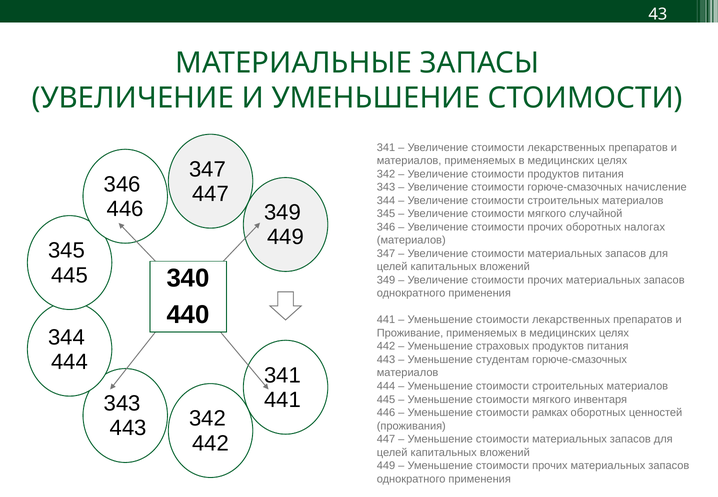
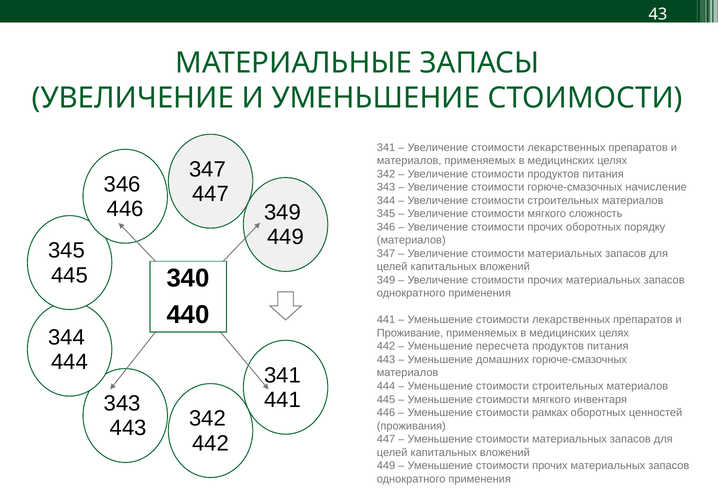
случайной: случайной -> сложность (596, 214)
налогах: налогах -> порядку (645, 227)
страховых: страховых -> пересчета (503, 346)
студентам: студентам -> домашних (503, 360)
